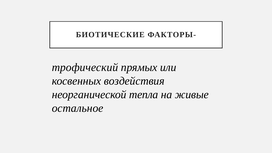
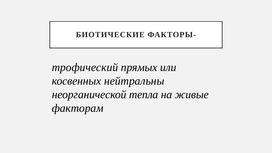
воздействия: воздействия -> нейтральны (134, 81)
остальное: остальное -> факторам (78, 108)
